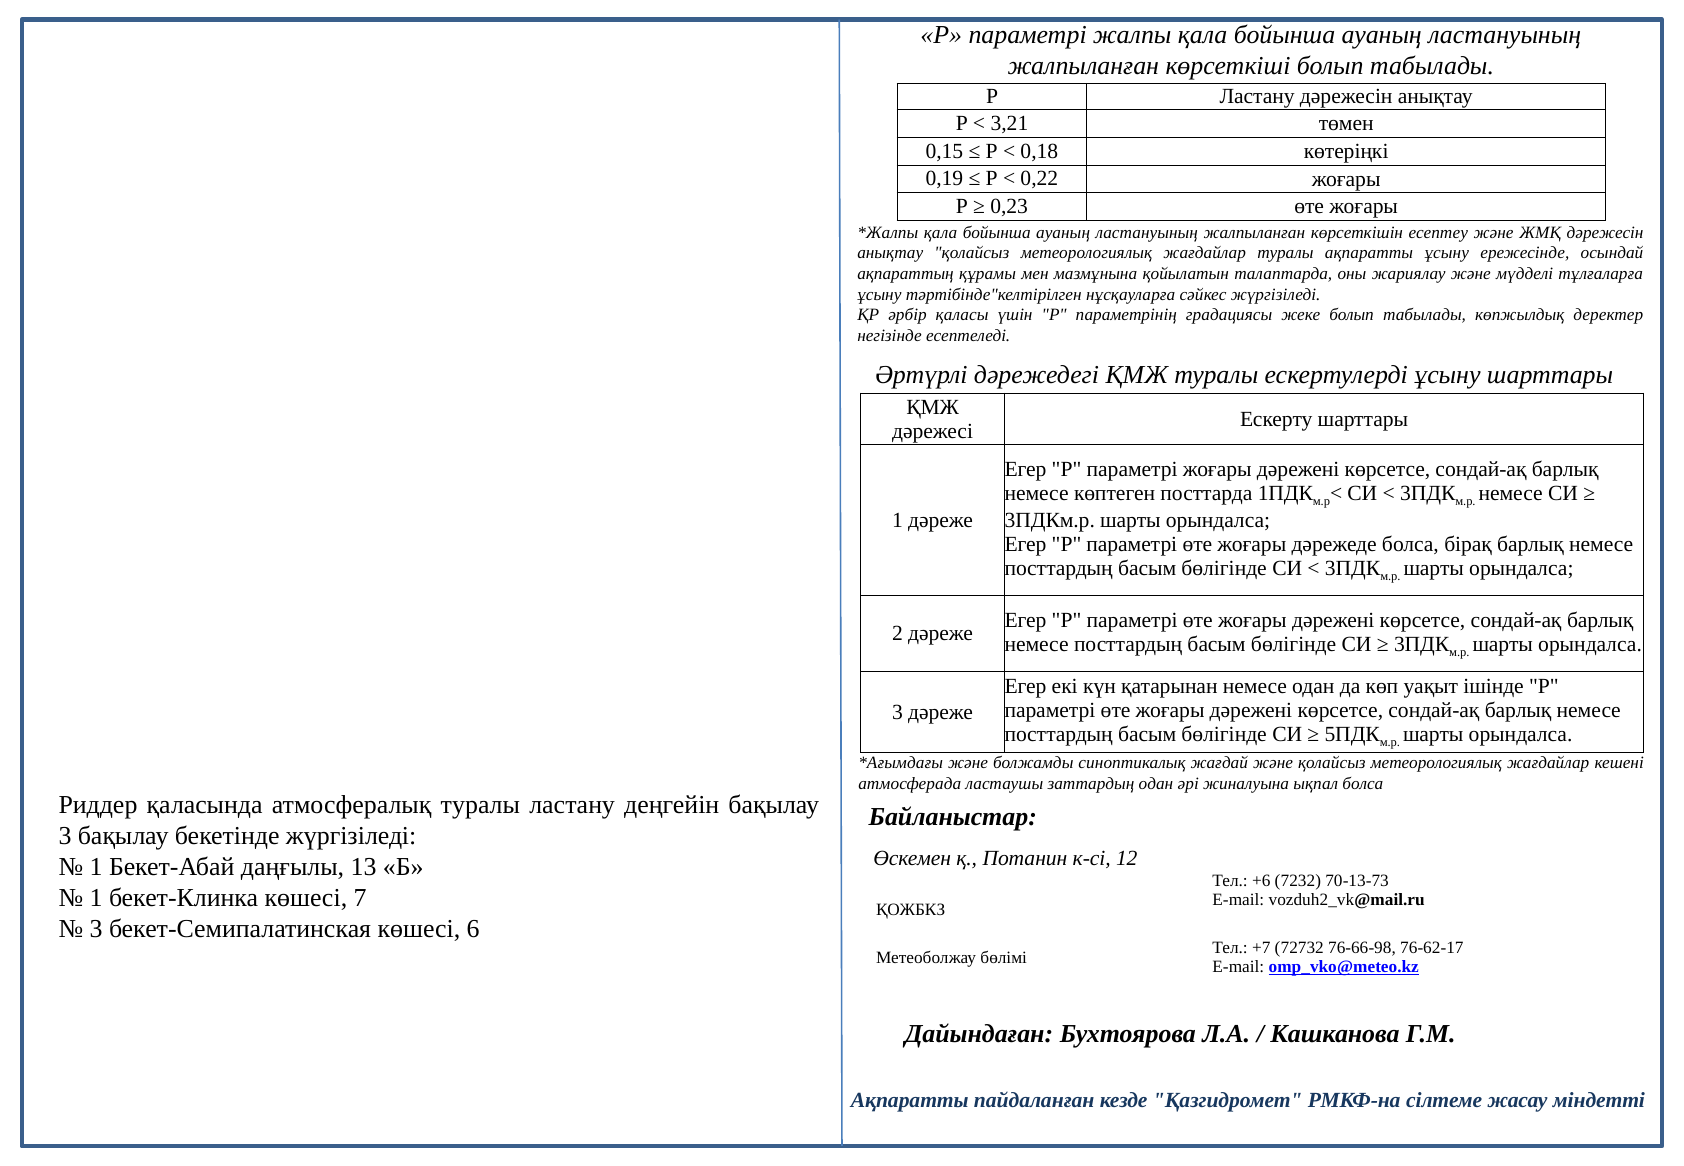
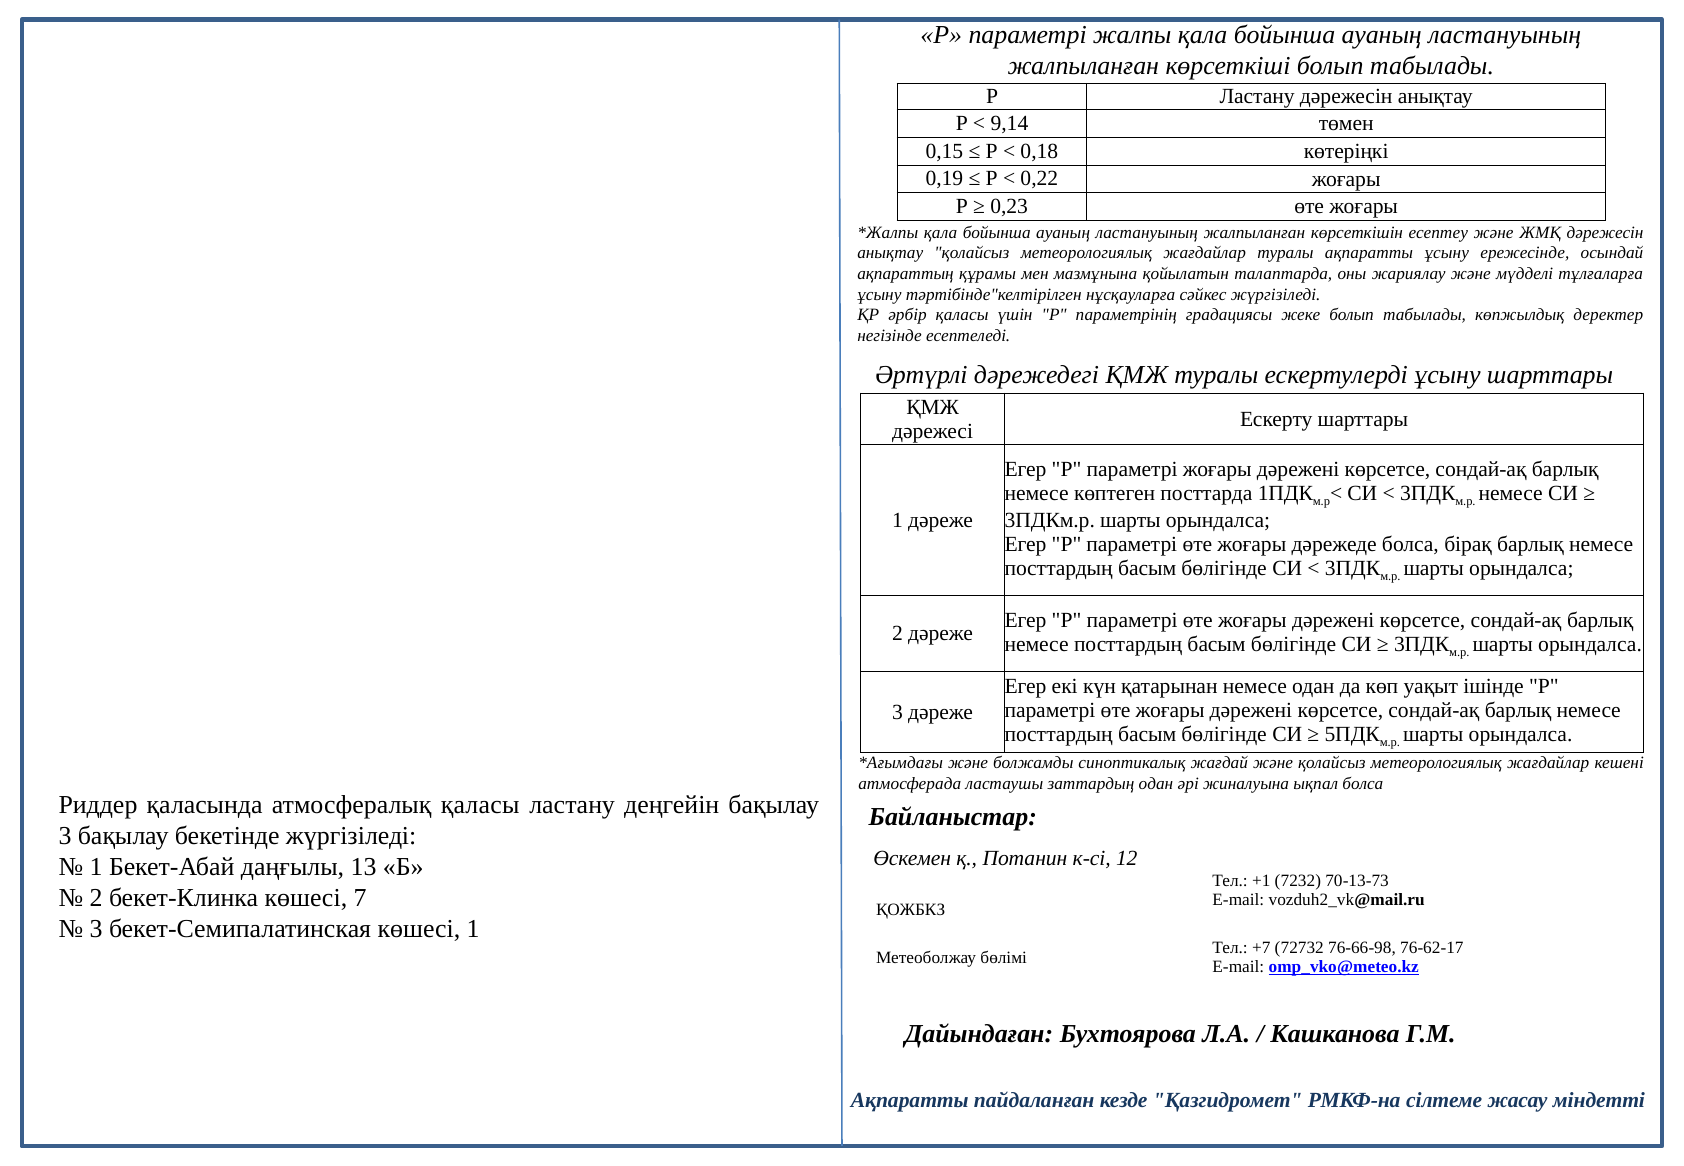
3,21: 3,21 -> 9,14 (1009, 123)
атмосфералық туралы: туралы -> қаласы (480, 805)
+6: +6 -> +1 (1261, 881)
1: 1 -> 2 (96, 898)
көшесі 6: 6 -> 1 (473, 929)
